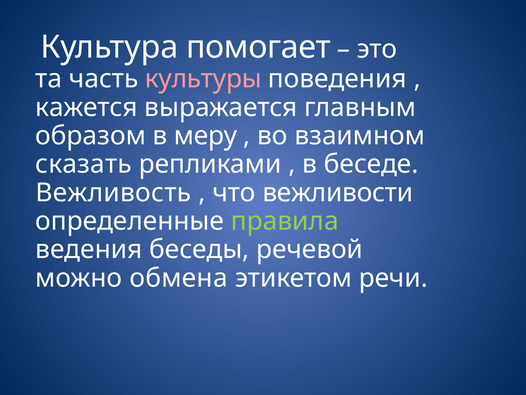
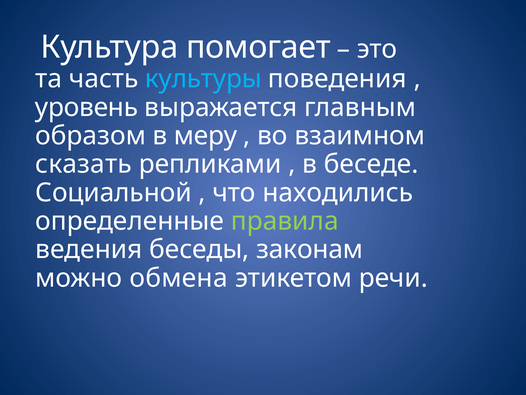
культуры colour: pink -> light blue (203, 79)
кажется: кажется -> уровень (87, 107)
Вежливость: Вежливость -> Социальной (114, 192)
вежливости: вежливости -> находились (338, 192)
речевой: речевой -> законам (310, 249)
